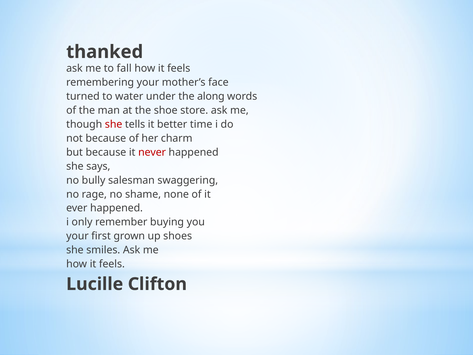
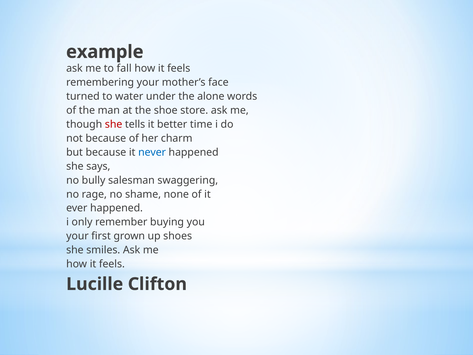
thanked: thanked -> example (105, 52)
along: along -> alone (211, 96)
never colour: red -> blue (152, 152)
